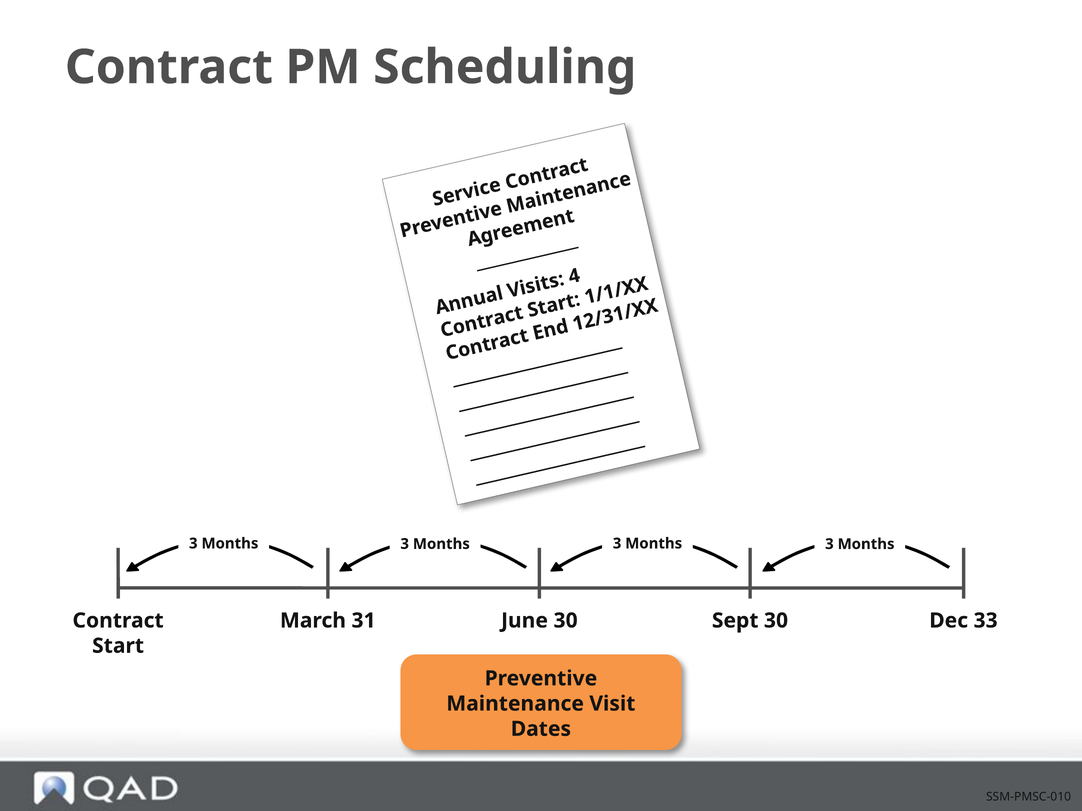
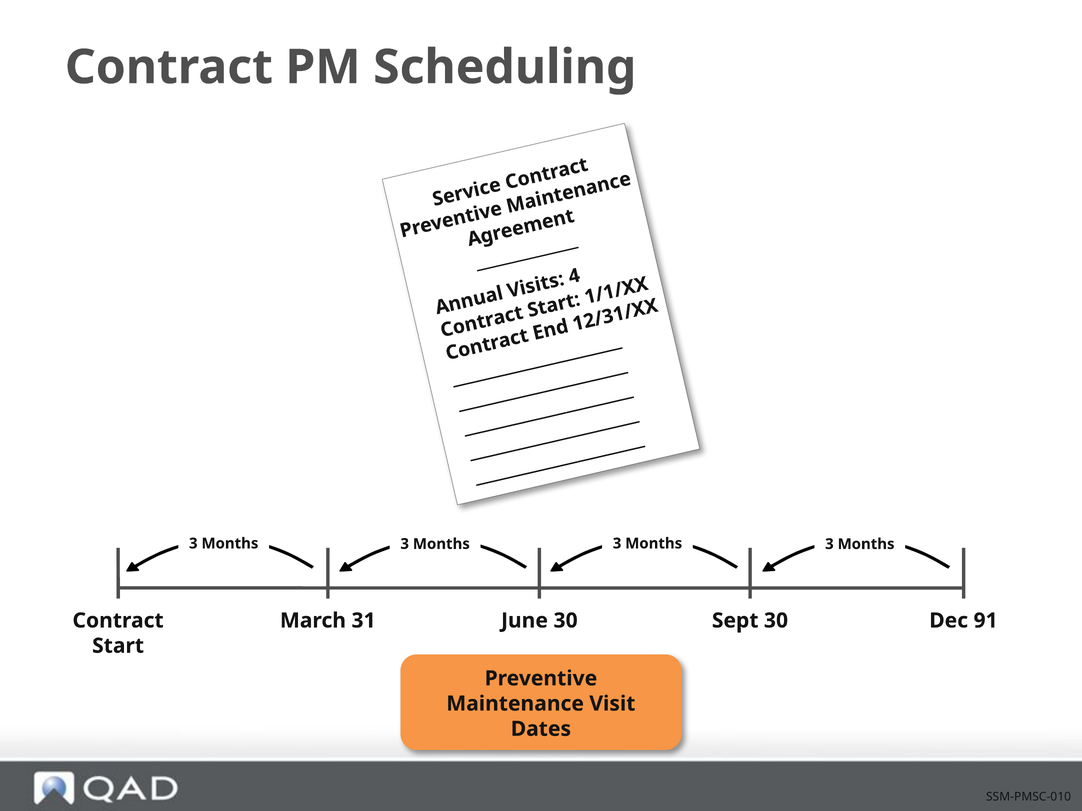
33: 33 -> 91 (986, 621)
